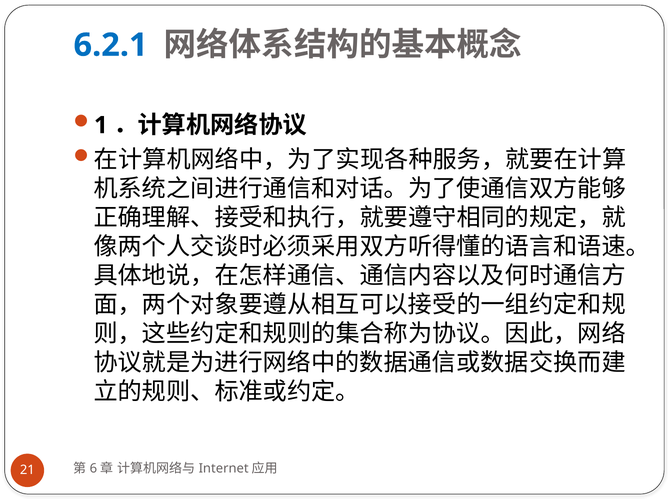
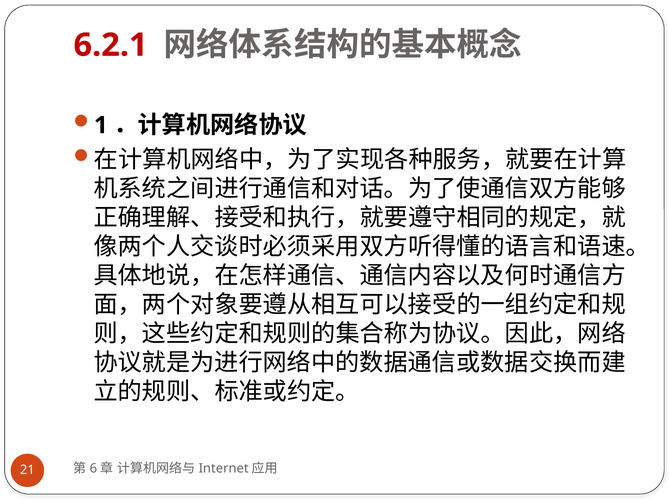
6.2.1 colour: blue -> red (111, 45)
